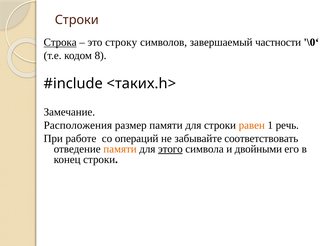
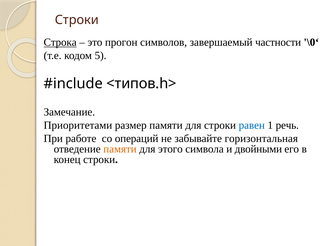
строку: строку -> прогон (121, 42)
8: 8 -> 5 (101, 56)
<таких.h>: <таких.h> -> <типов.h> (141, 84)
Расположения: Расположения -> Приоритетами (78, 125)
равен colour: orange -> blue (252, 125)
соответствовать: соответствовать -> горизонтальная (261, 138)
этого underline: present -> none (170, 149)
